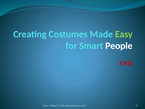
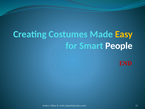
Easy colour: light green -> yellow (124, 34)
